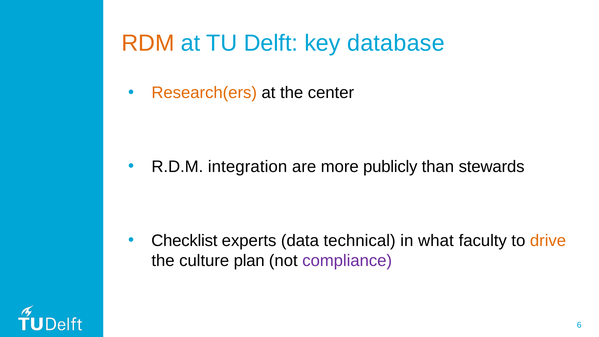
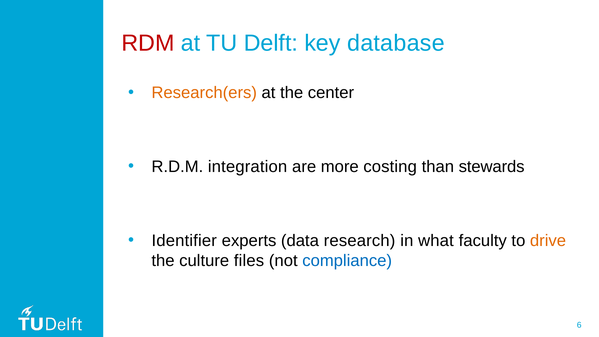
RDM colour: orange -> red (148, 43)
publicly: publicly -> costing (390, 167)
Checklist: Checklist -> Identifier (184, 241)
technical: technical -> research (360, 241)
plan: plan -> files (249, 261)
compliance colour: purple -> blue (347, 261)
